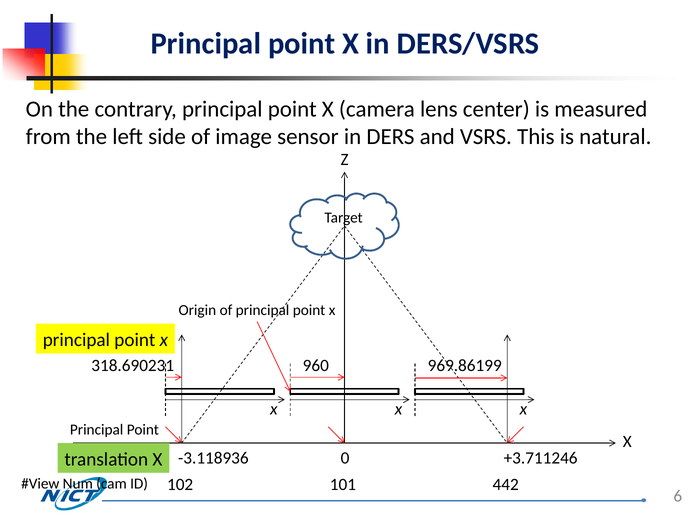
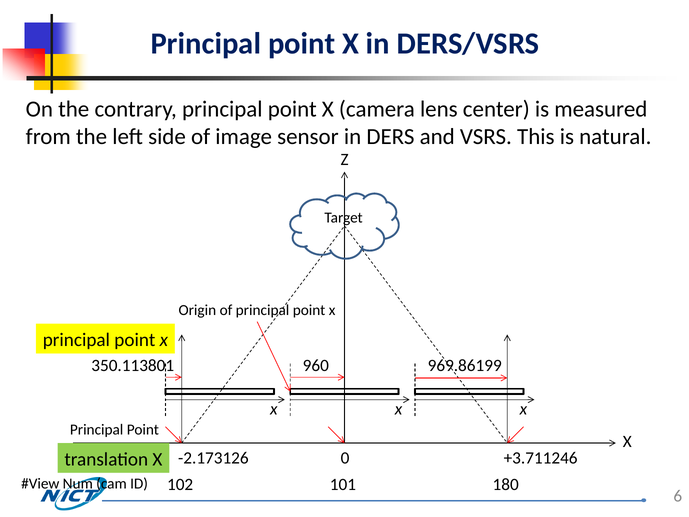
318.690231: 318.690231 -> 350.113801 (133, 366)
-3.118936: -3.118936 -> -2.173126 (213, 458)
442: 442 -> 180 (506, 484)
